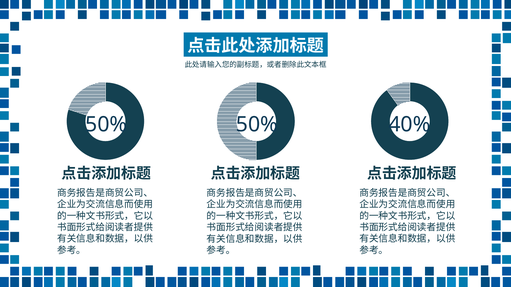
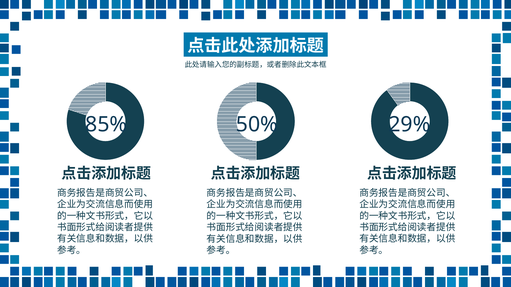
50%: 50% -> 85% (106, 125)
40%: 40% -> 29% (409, 125)
